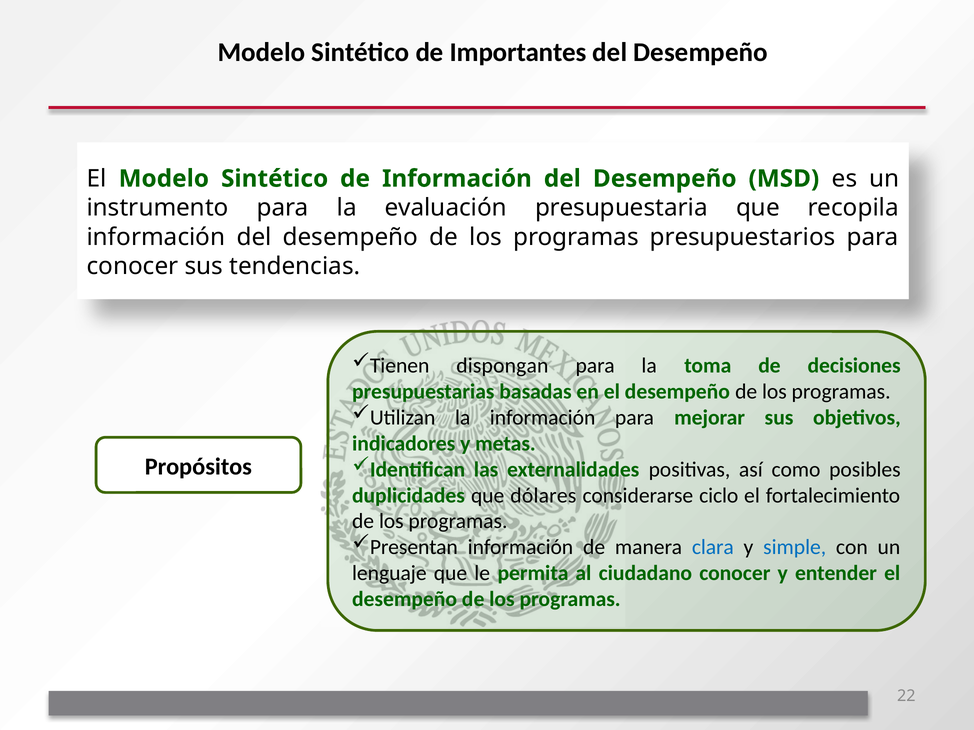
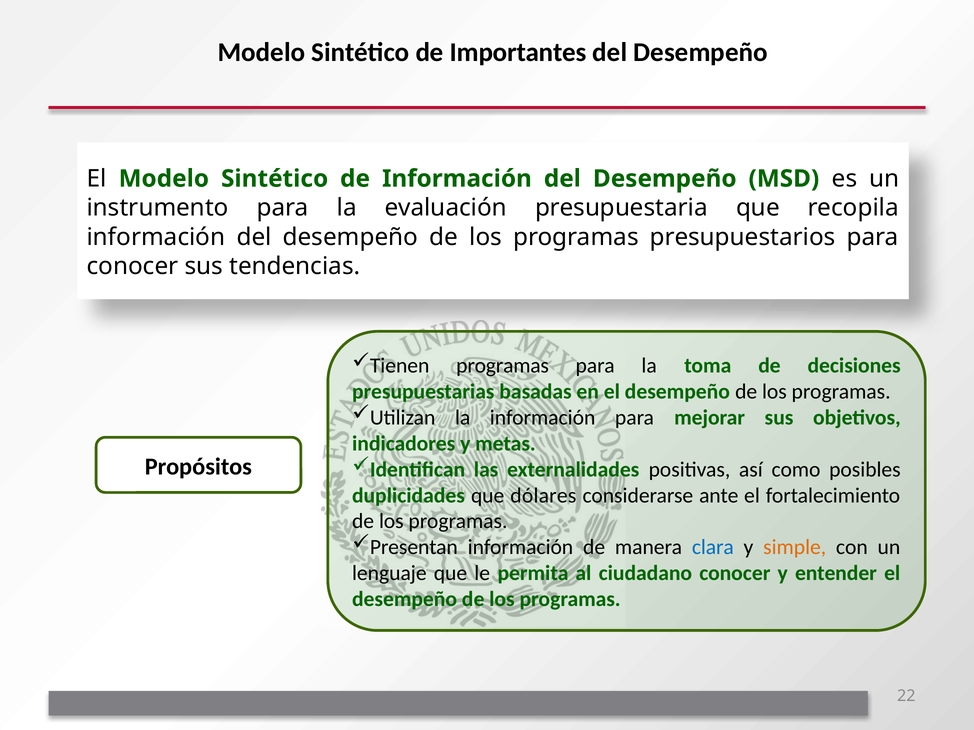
dispongan: dispongan -> programas (503, 366)
ciclo: ciclo -> ante (719, 496)
simple colour: blue -> orange (795, 548)
